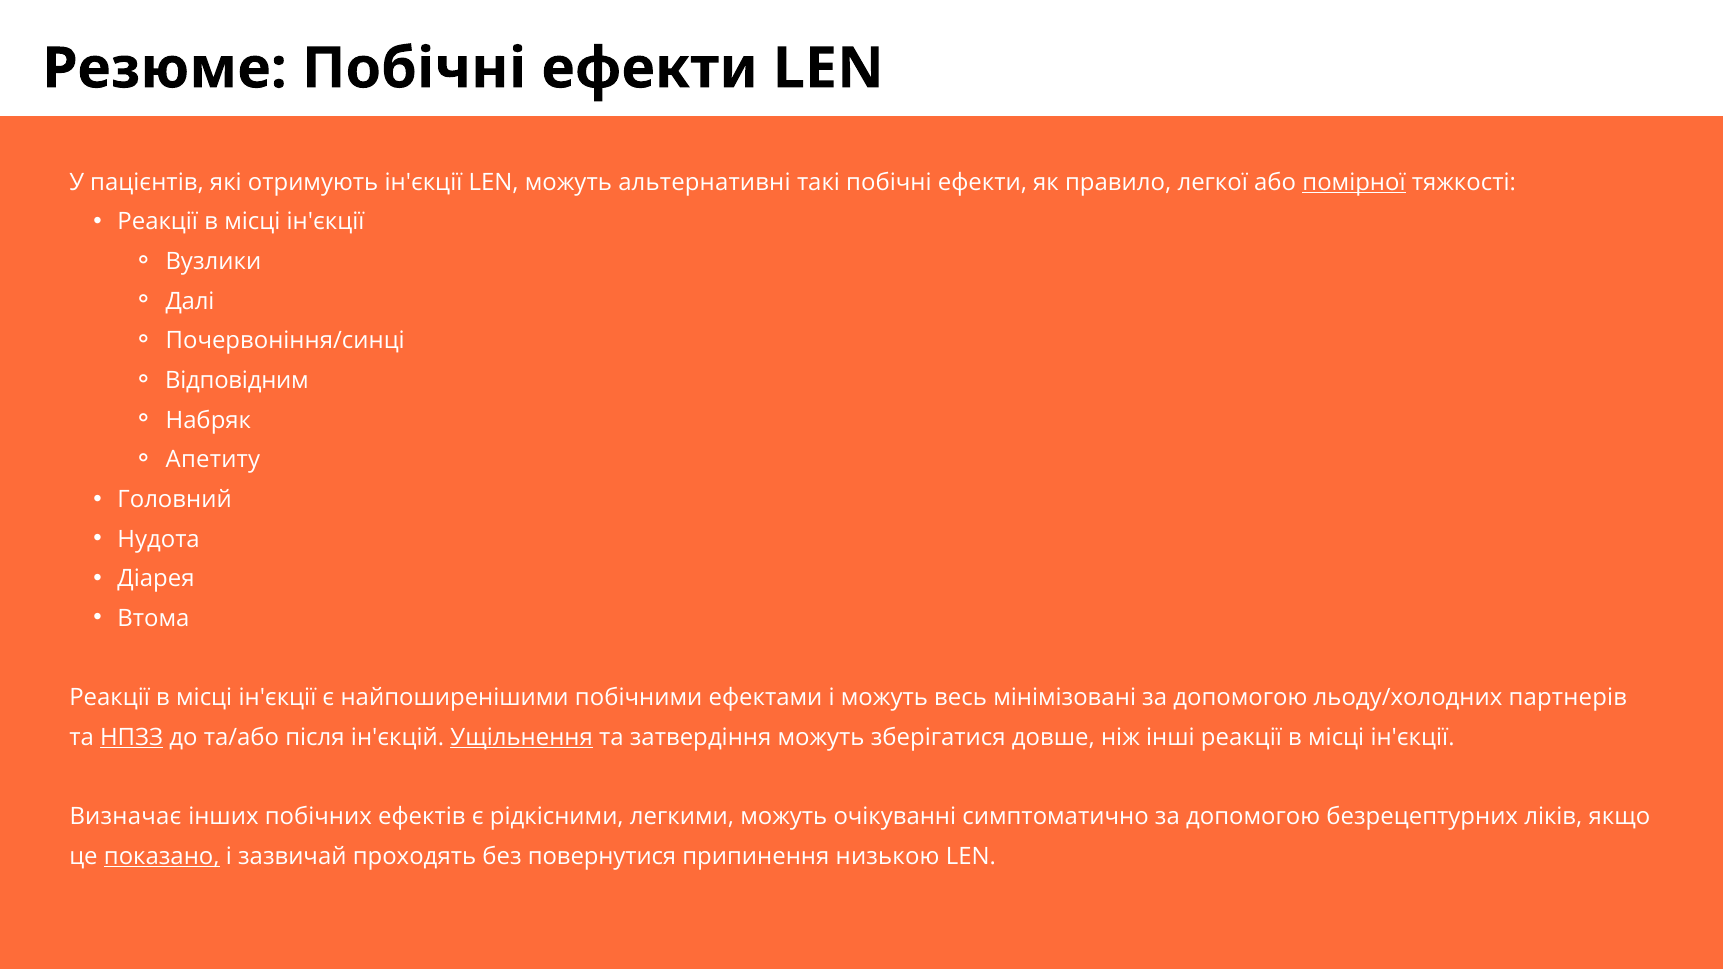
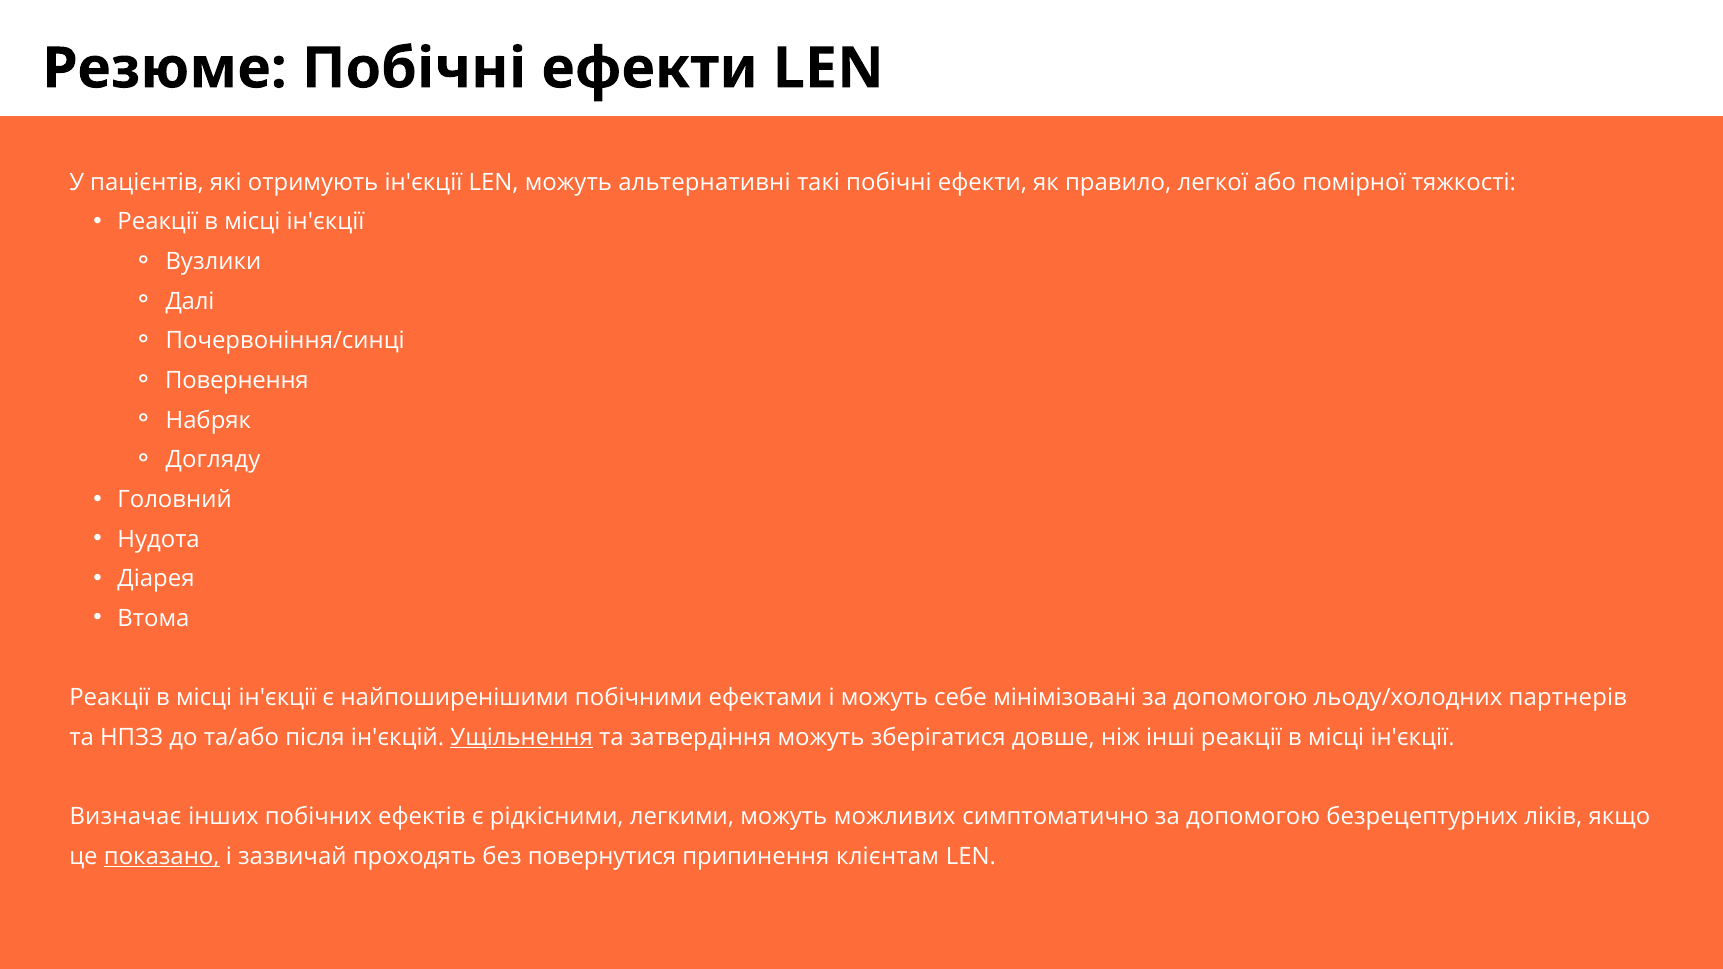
помірної underline: present -> none (1354, 182)
Відповідним: Відповідним -> Повернення (237, 381)
Апетиту: Апетиту -> Догляду (213, 460)
весь: весь -> себе (961, 698)
НПЗЗ underline: present -> none (132, 737)
очікуванні: очікуванні -> можливих (895, 817)
низькою: низькою -> клієнтам (888, 856)
